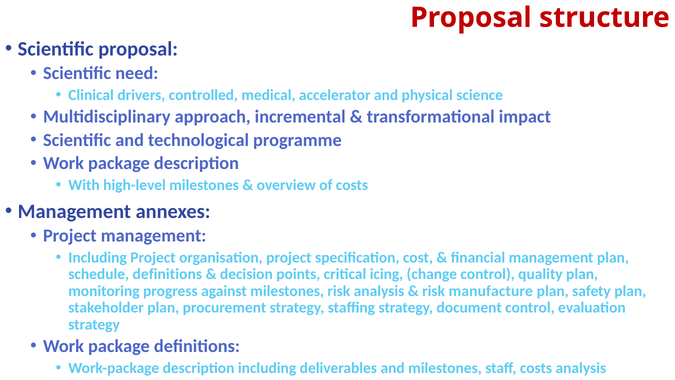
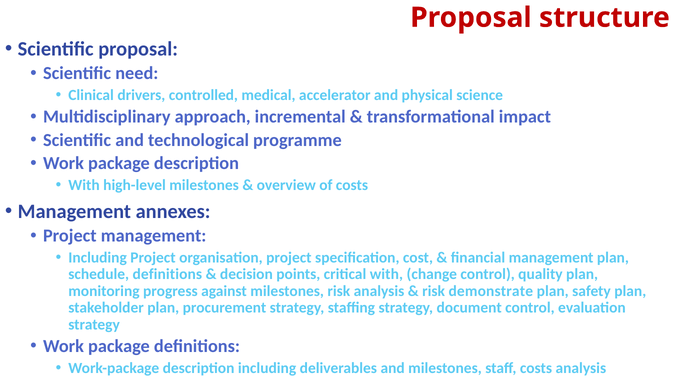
critical icing: icing -> with (386, 274)
manufacture: manufacture -> demonstrate (491, 291)
